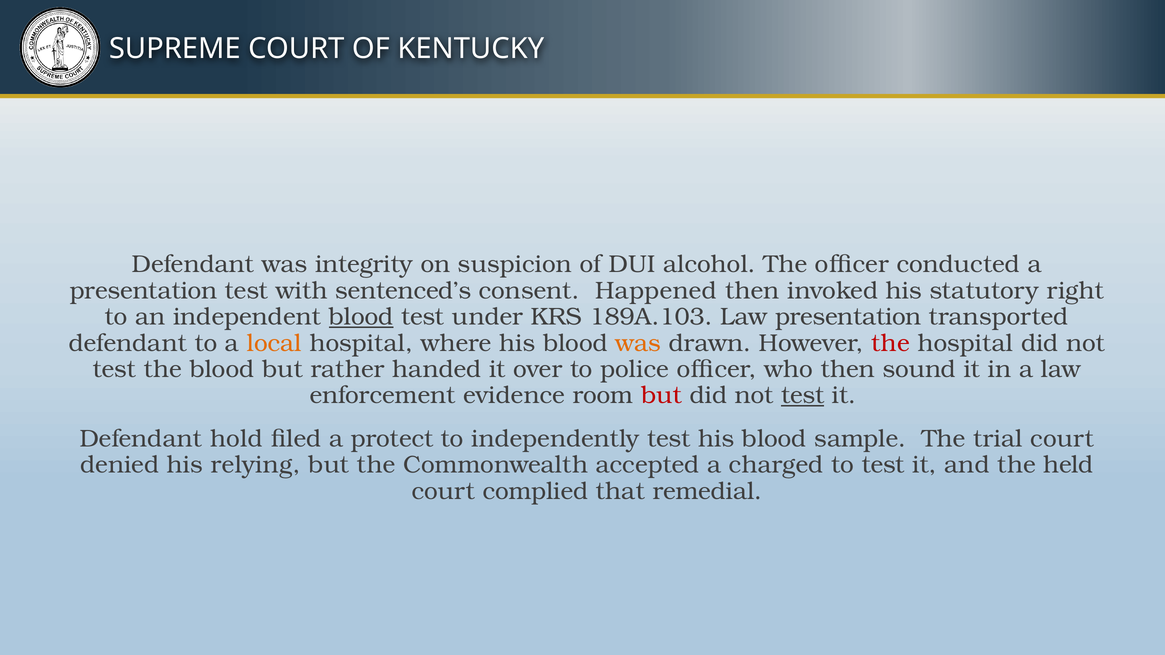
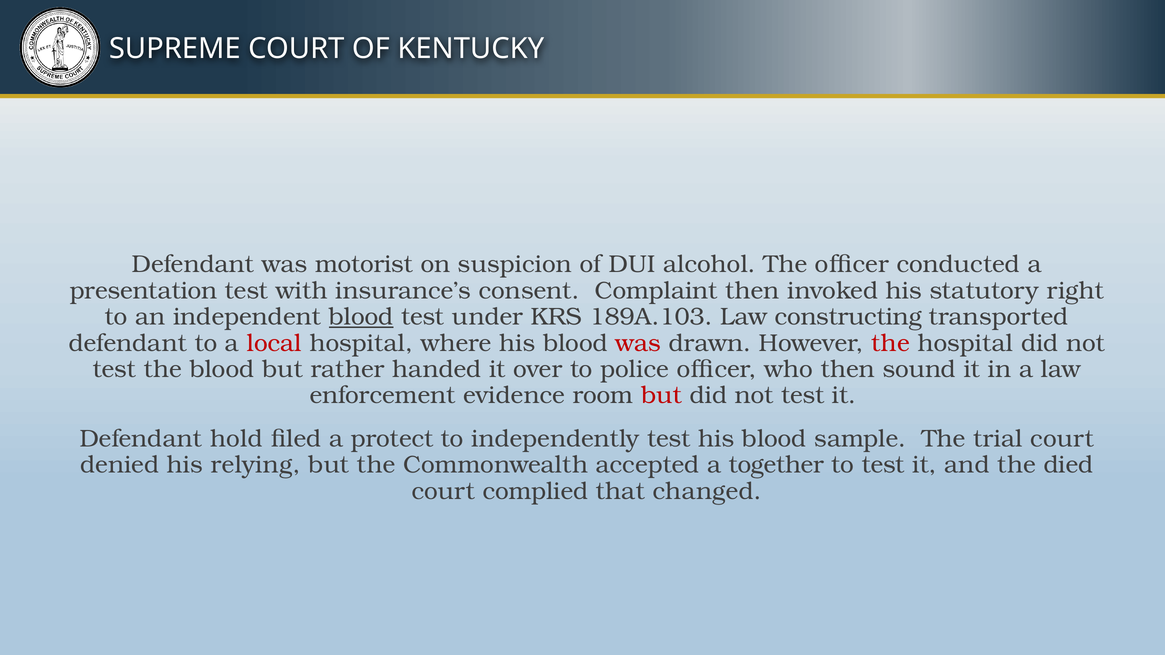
integrity: integrity -> motorist (364, 264)
sentenced’s: sentenced’s -> insurance’s (403, 291)
Happened: Happened -> Complaint (656, 291)
Law presentation: presentation -> constructing (848, 317)
local colour: orange -> red (274, 343)
was colour: orange -> red (638, 343)
test underline: present -> none (803, 396)
charged: charged -> together (776, 465)
held: held -> died (1068, 465)
remedial: remedial -> changed (707, 491)
